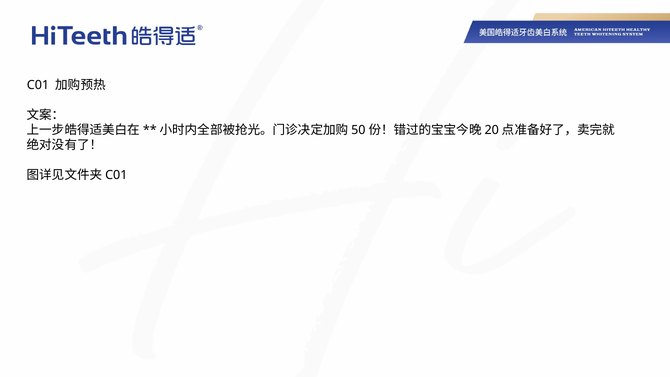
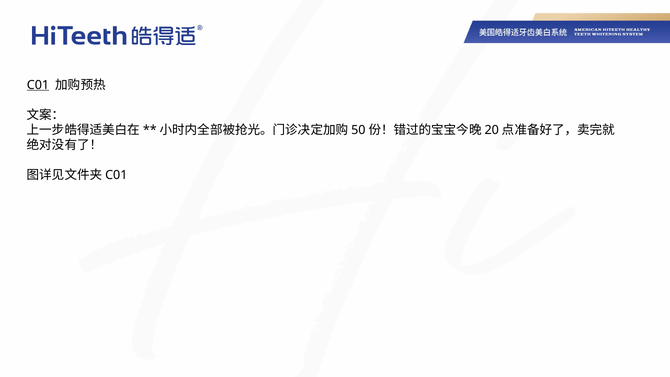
C01 underline: none -> present (38, 85)
